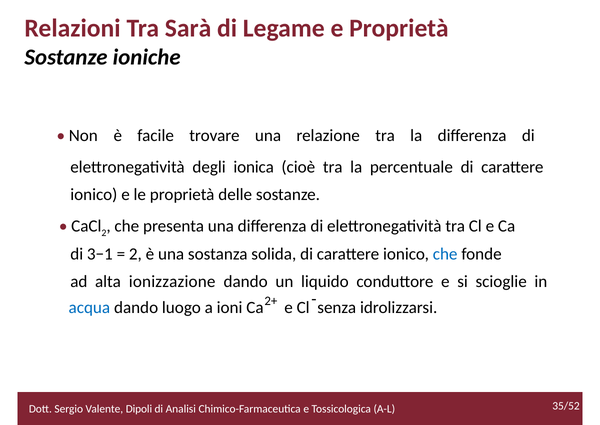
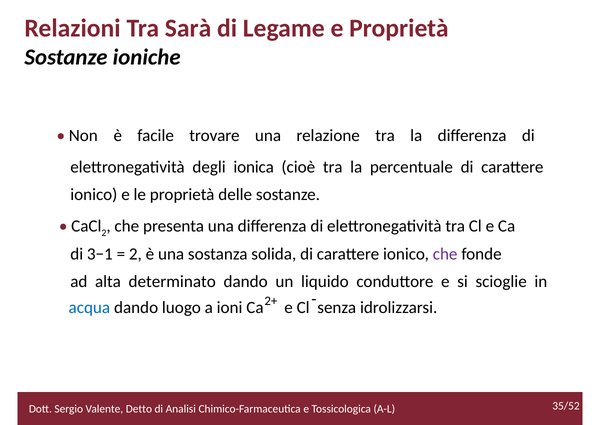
che colour: blue -> purple (445, 253)
ionizzazione: ionizzazione -> determinato (172, 281)
Dipoli: Dipoli -> Detto (139, 408)
